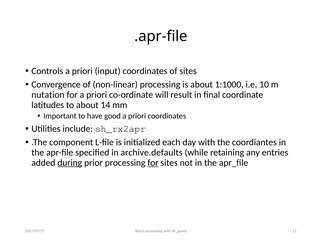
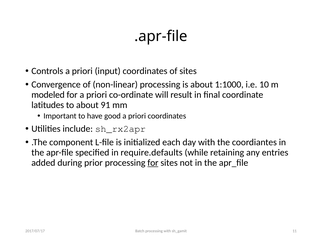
nutation: nutation -> modeled (48, 95)
14: 14 -> 91 (105, 105)
archive.defaults: archive.defaults -> require.defaults (152, 152)
during underline: present -> none (70, 162)
